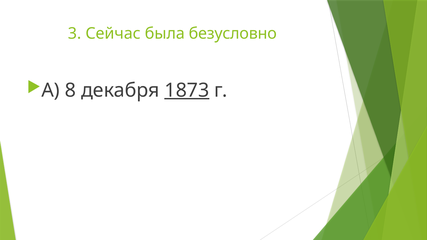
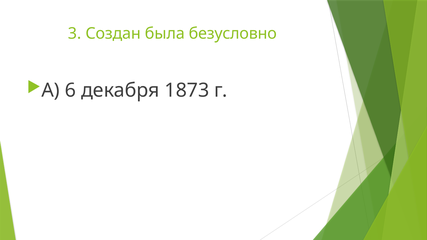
Сейчас: Сейчас -> Создан (113, 34)
8: 8 -> 6 (70, 90)
1873 underline: present -> none (187, 90)
